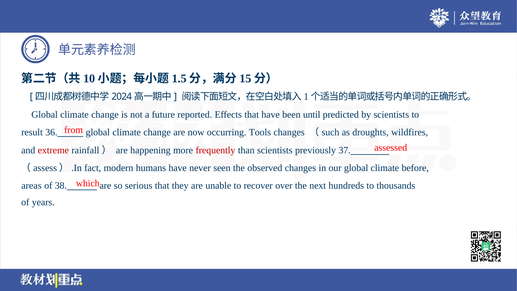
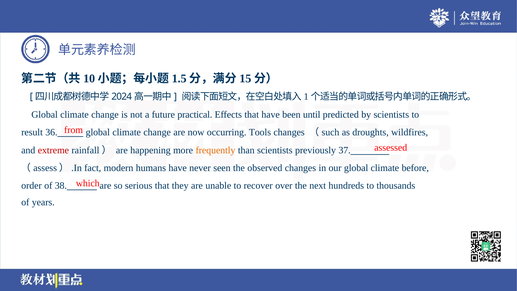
reported: reported -> practical (195, 115)
frequently colour: red -> orange (215, 150)
areas: areas -> order (32, 186)
